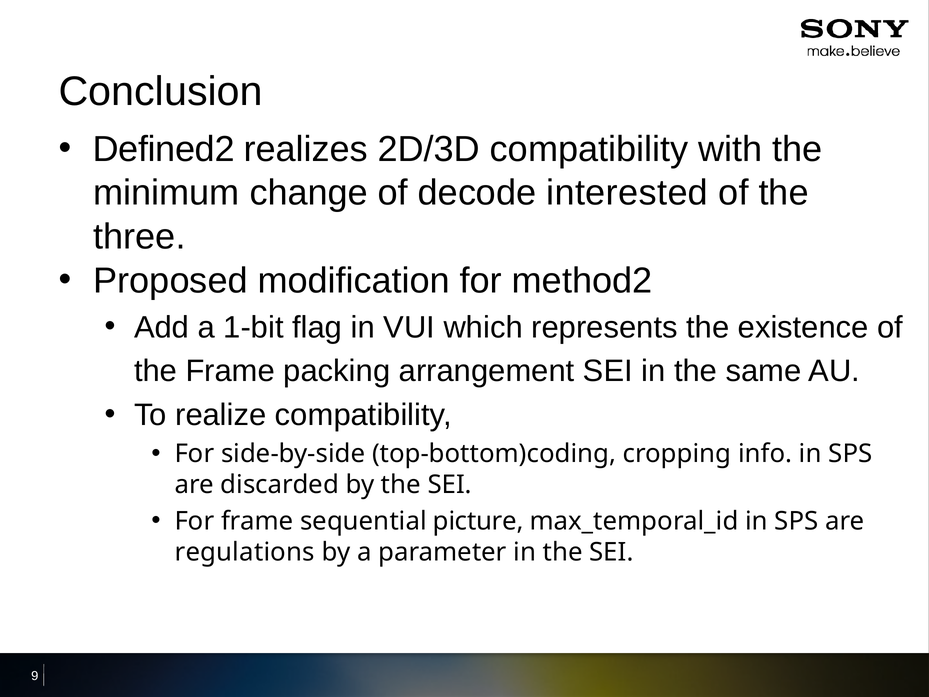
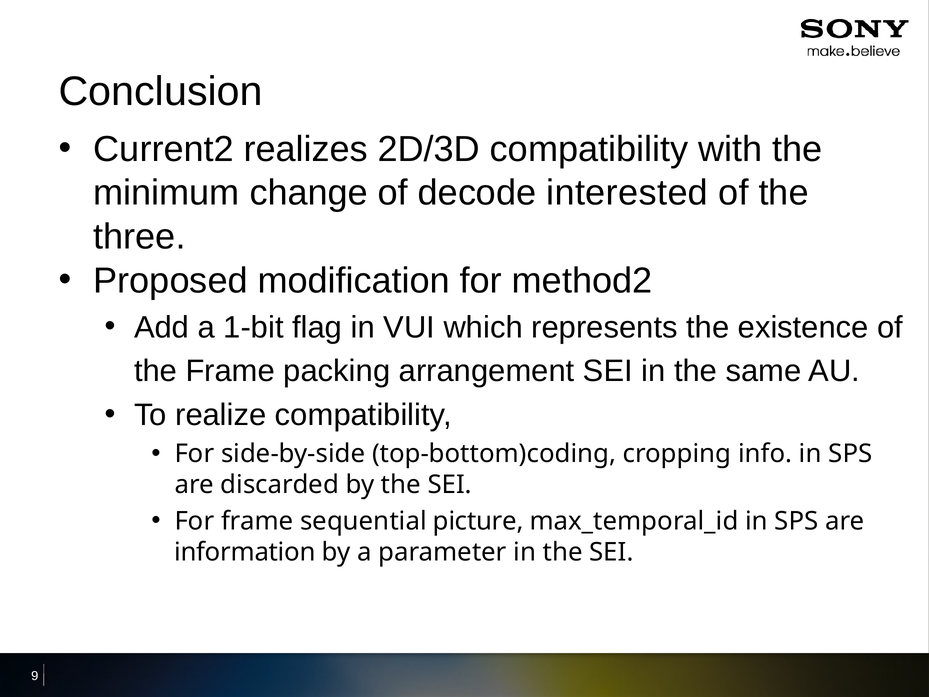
Defined2: Defined2 -> Current2 (164, 149)
regulations: regulations -> information (245, 552)
